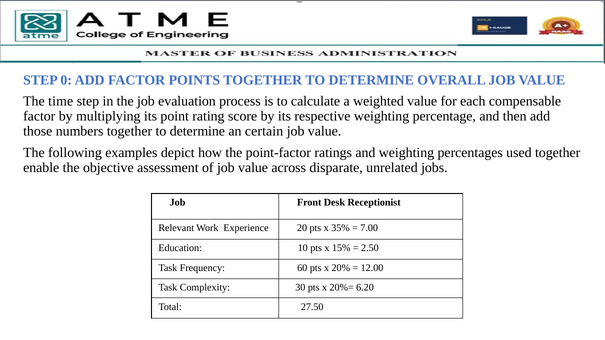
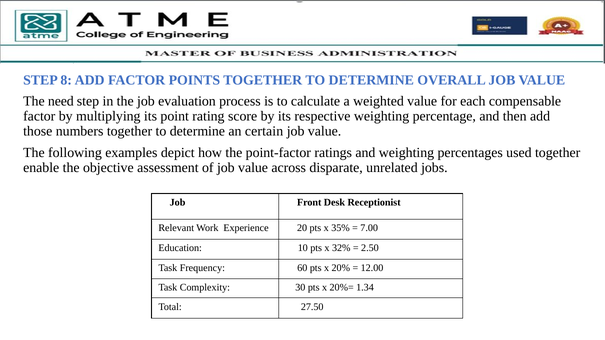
0: 0 -> 8 (66, 80)
time: time -> need (61, 102)
15%: 15% -> 32% (341, 248)
6.20: 6.20 -> 1.34 (365, 288)
